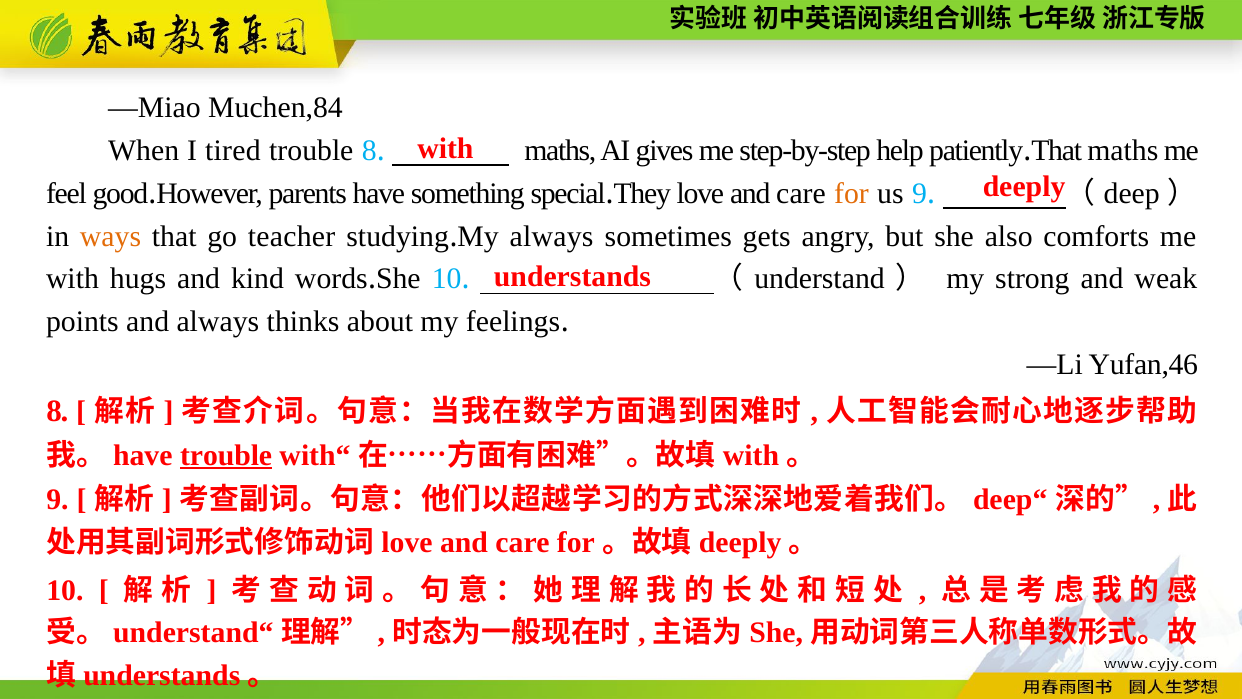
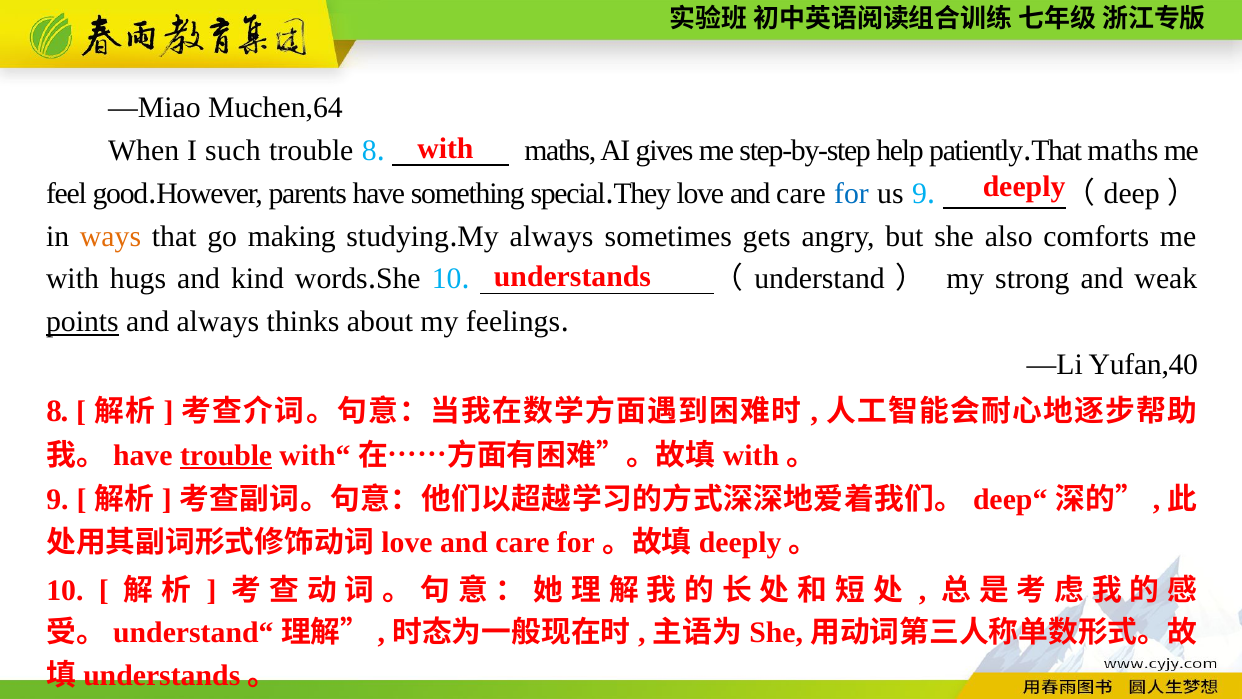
Muchen,84: Muchen,84 -> Muchen,64 (276, 108)
tired: tired -> such (233, 151)
for colour: orange -> blue (851, 193)
teacher: teacher -> making (292, 236)
points underline: none -> present (82, 322)
Yufan,46: Yufan,46 -> Yufan,40 (1143, 365)
